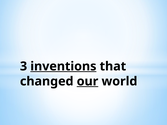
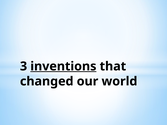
our underline: present -> none (87, 81)
